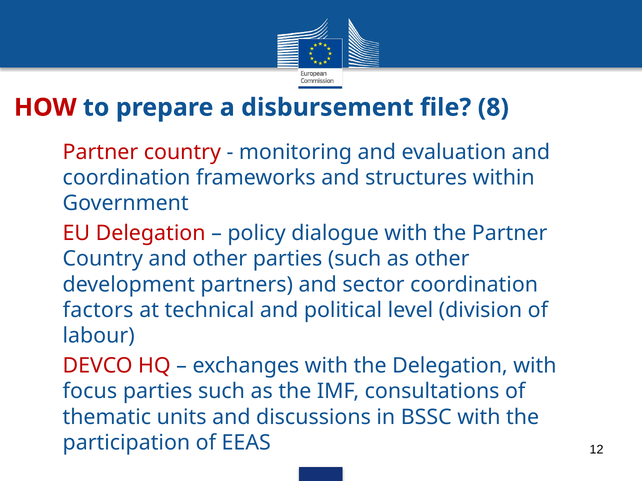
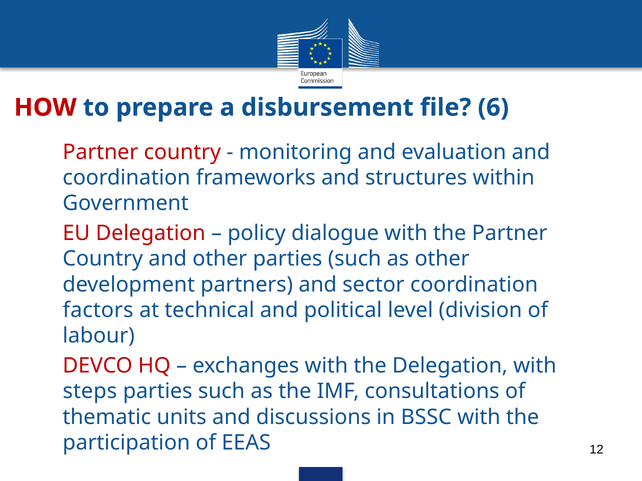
8: 8 -> 6 (493, 108)
focus: focus -> steps (90, 392)
